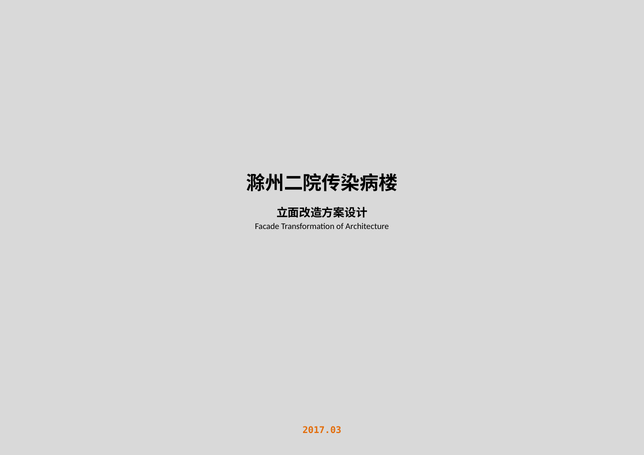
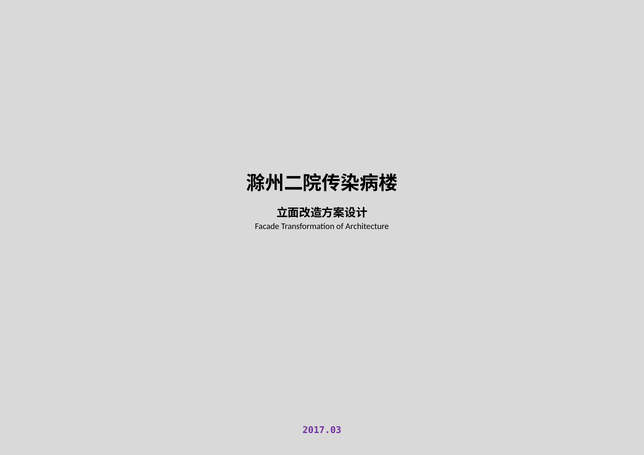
2017.03 colour: orange -> purple (322, 431)
